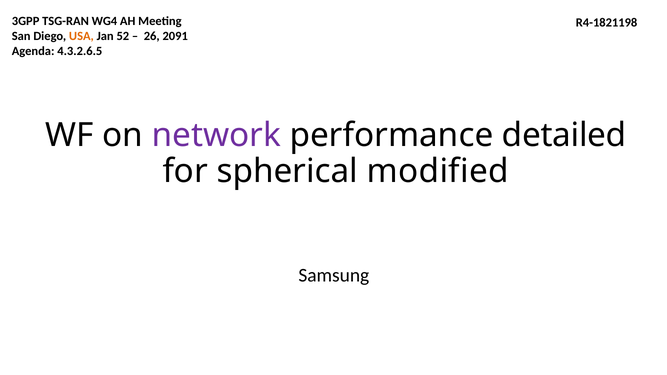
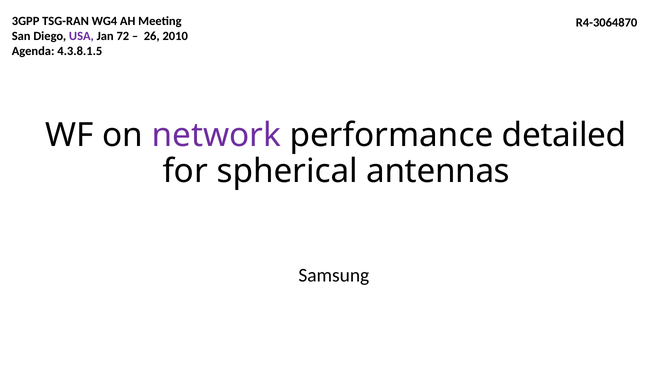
R4-1821198: R4-1821198 -> R4-3064870 (607, 23)
USA colour: orange -> purple (81, 36)
52: 52 -> 72 (123, 36)
2091: 2091 -> 2010 (175, 36)
4.3.2.6.5: 4.3.2.6.5 -> 4.3.8.1.5 (80, 51)
modified: modified -> antennas (438, 171)
